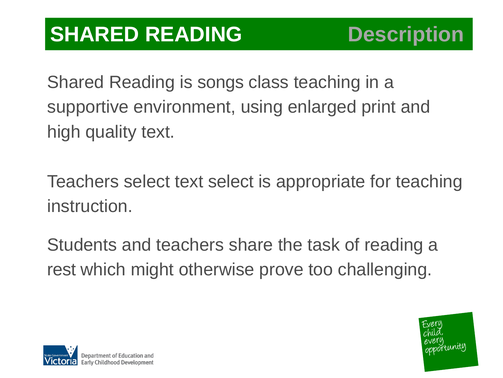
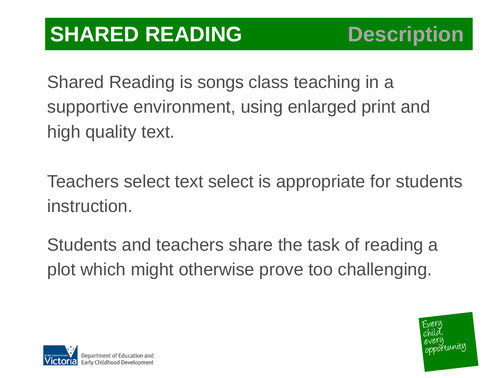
for teaching: teaching -> students (429, 181)
rest: rest -> plot (61, 269)
